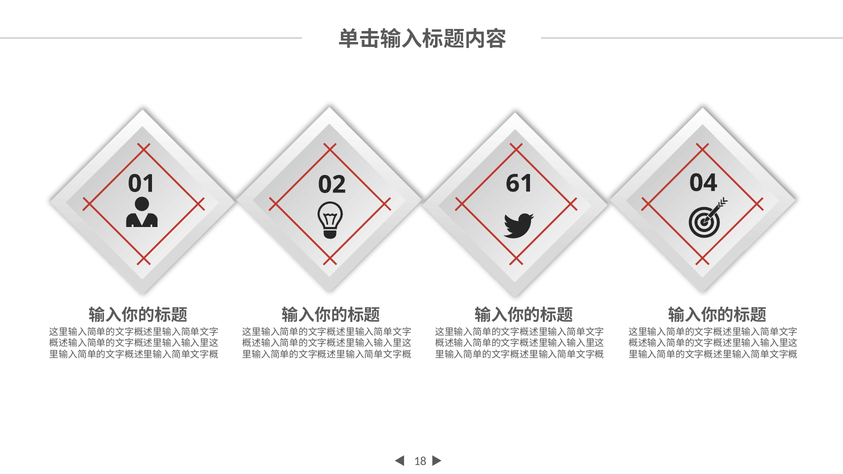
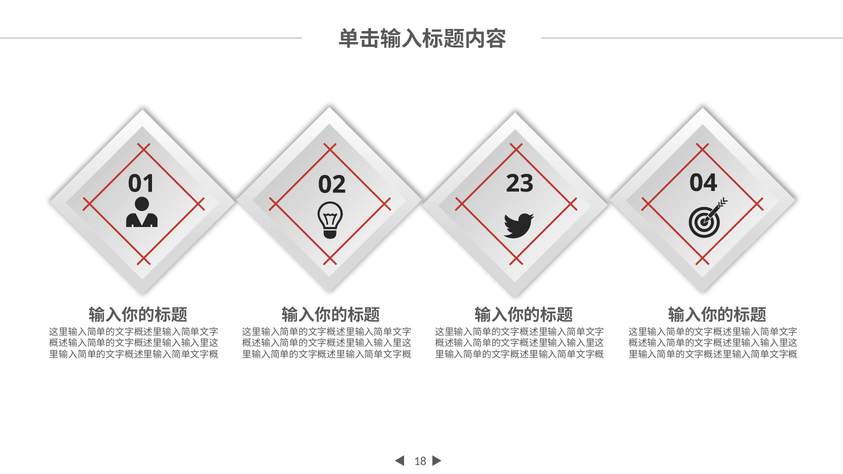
61: 61 -> 23 (520, 184)
